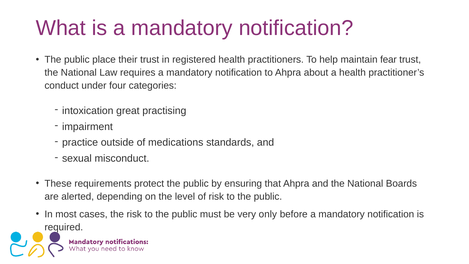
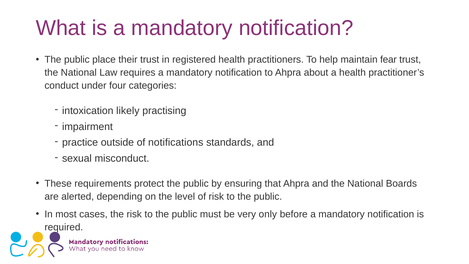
great: great -> likely (128, 111)
medications: medications -> notifications (176, 143)
